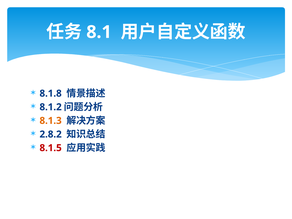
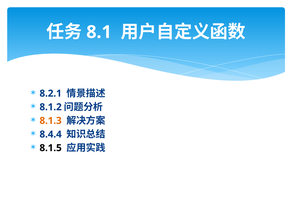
8.1.8: 8.1.8 -> 8.2.1 (51, 93)
2.8.2: 2.8.2 -> 8.4.4 (51, 134)
8.1.5 colour: red -> black (51, 148)
